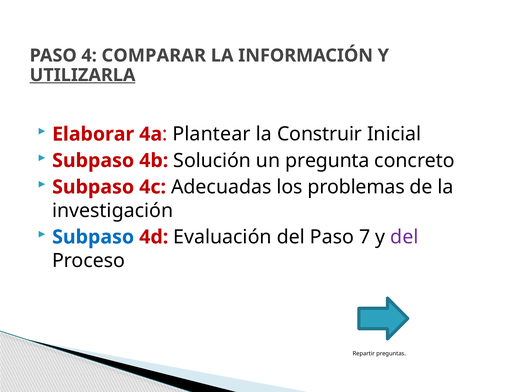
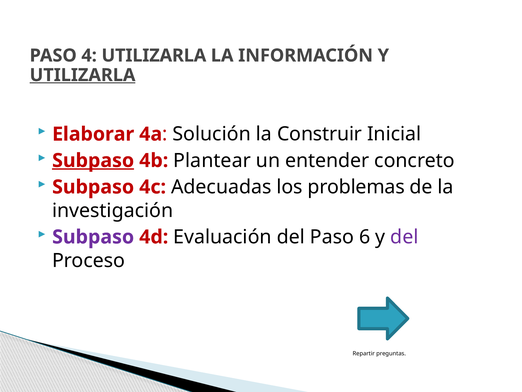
4 COMPARAR: COMPARAR -> UTILIZARLA (154, 55)
Plantear: Plantear -> Solución (212, 134)
Subpaso underline: none -> present (93, 160)
Solución: Solución -> Plantear (212, 160)
pregunta: pregunta -> entender (327, 160)
Subpaso colour: blue -> purple (93, 237)
7: 7 -> 6 (365, 237)
